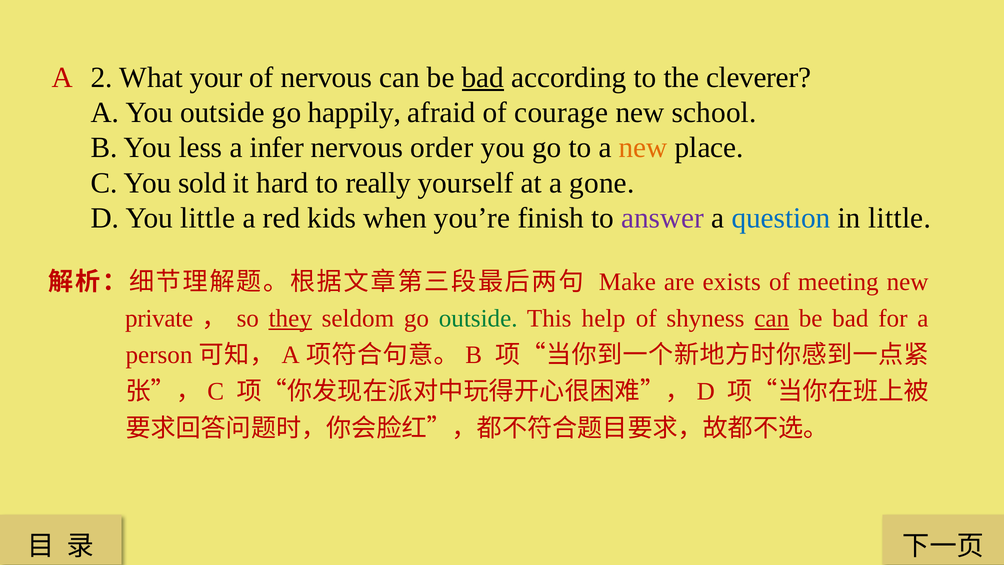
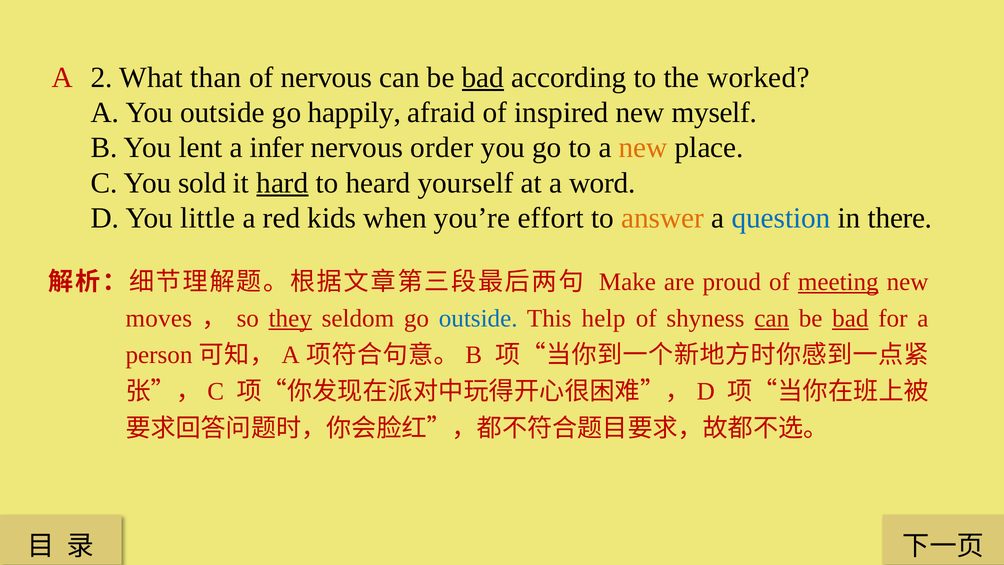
your: your -> than (216, 77)
cleverer: cleverer -> worked (758, 77)
courage: courage -> inspired (561, 113)
school: school -> myself (714, 113)
less: less -> lent (200, 148)
hard underline: none -> present (282, 183)
really: really -> heard (378, 183)
gone: gone -> word (602, 183)
finish: finish -> effort (551, 218)
answer colour: purple -> orange (663, 218)
in little: little -> there (900, 218)
exists: exists -> proud (732, 282)
meeting underline: none -> present (838, 282)
private: private -> moves (159, 318)
outside colour: green -> blue (478, 318)
bad underline: none -> present (850, 318)
